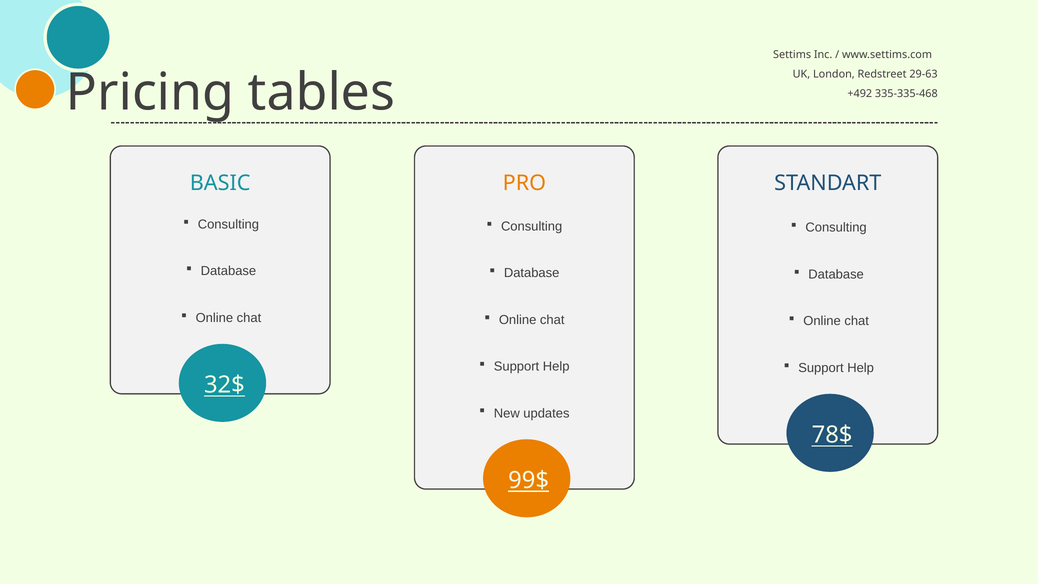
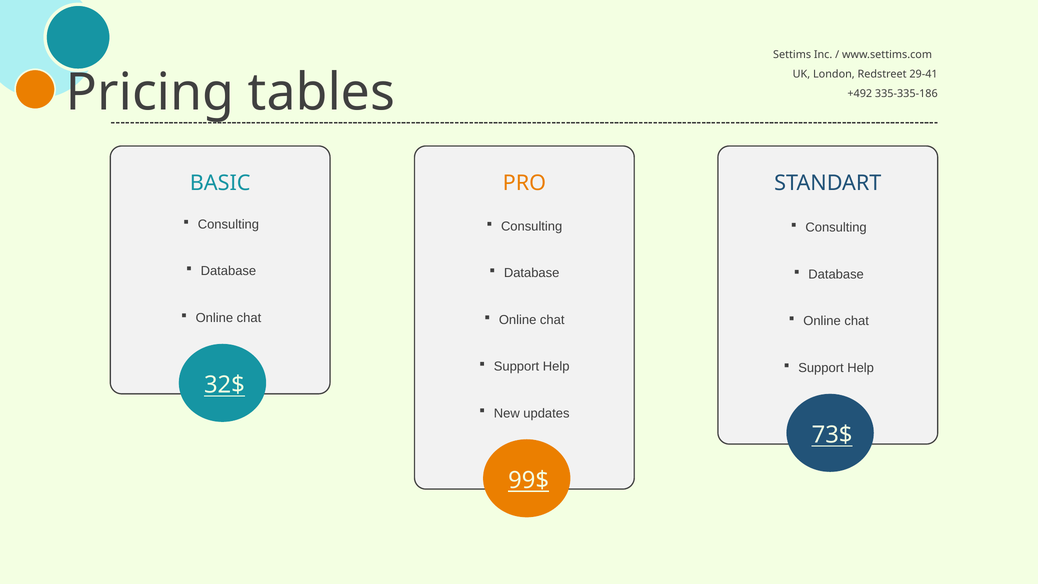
29-63: 29-63 -> 29-41 (924, 74)
335-335-468: 335-335-468 -> 335-335-186 (906, 94)
78$: 78$ -> 73$ (832, 435)
